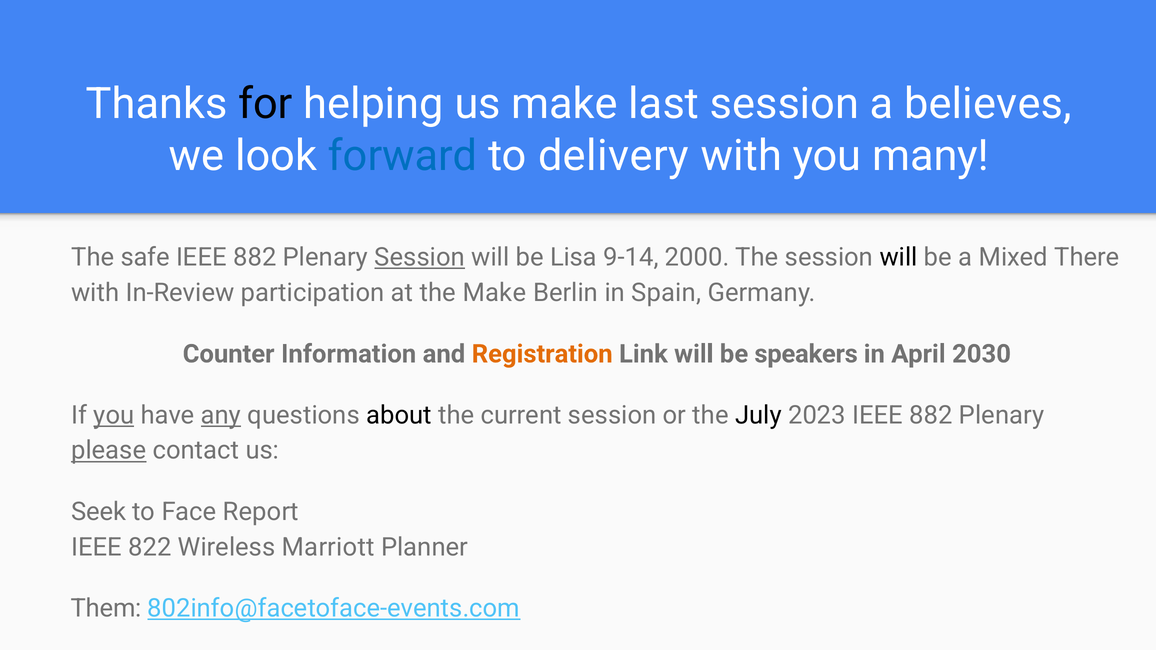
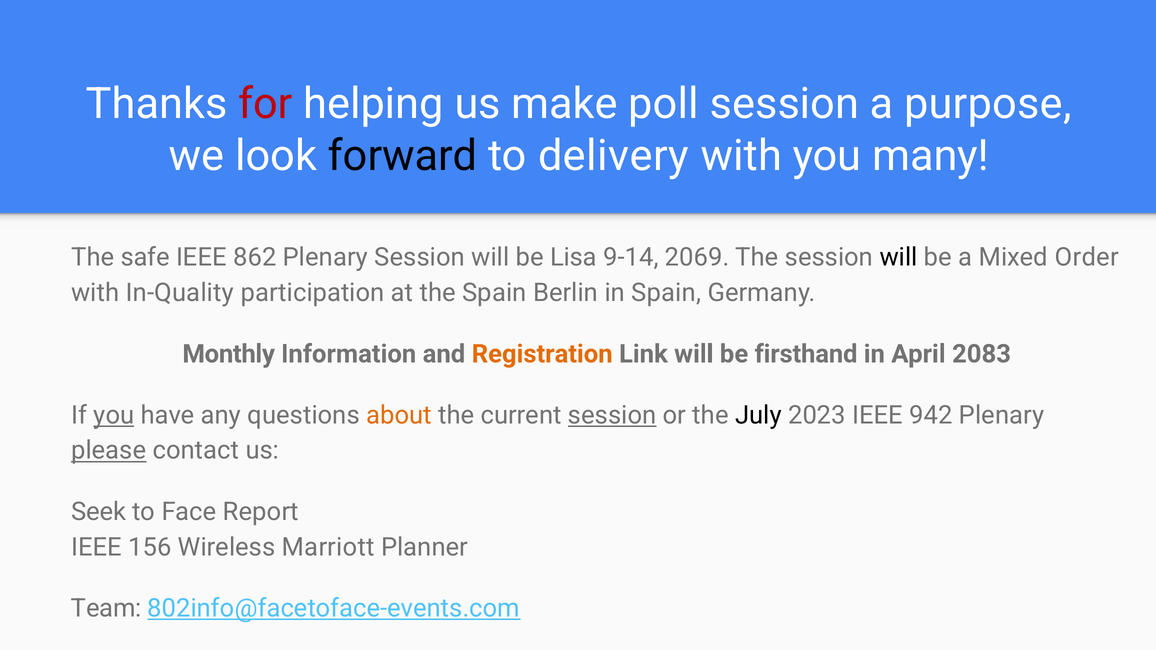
for colour: black -> red (265, 104)
last: last -> poll (664, 104)
believes: believes -> purpose (988, 104)
forward colour: blue -> black (403, 156)
882: 882 -> 862 (255, 257)
Session underline: present -> none (420, 257)
2000: 2000 -> 2069 (697, 257)
There: There -> Order (1087, 257)
In-Review: In-Review -> In-Quality (180, 293)
the Make: Make -> Spain (494, 293)
Counter: Counter -> Monthly (229, 354)
speakers: speakers -> firsthand (806, 354)
2030: 2030 -> 2083 (982, 354)
any underline: present -> none (221, 415)
about colour: black -> orange (399, 415)
session underline: none -> present (612, 415)
2023 IEEE 882: 882 -> 942 (931, 415)
822: 822 -> 156 (150, 547)
Them: Them -> Team (106, 608)
